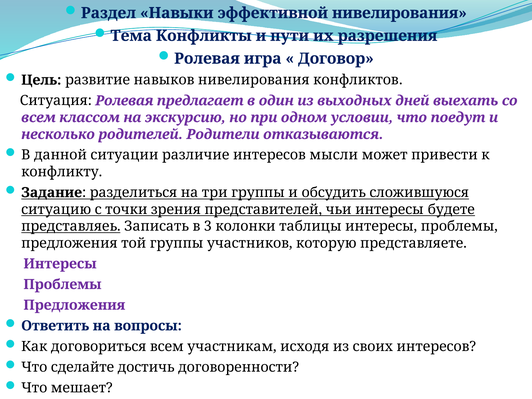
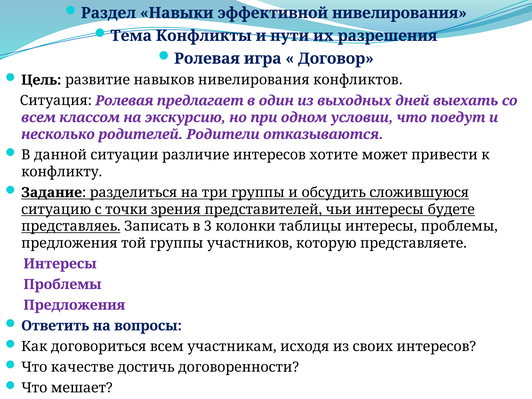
мысли: мысли -> хотите (334, 155)
сделайте: сделайте -> качестве (82, 367)
